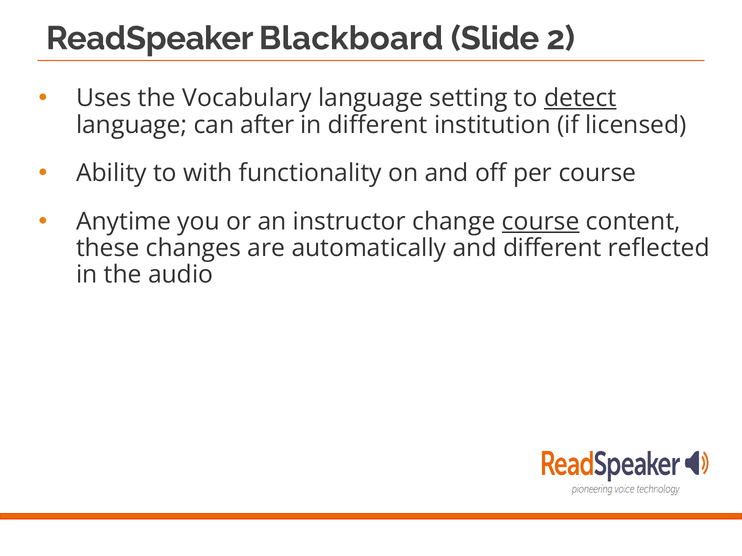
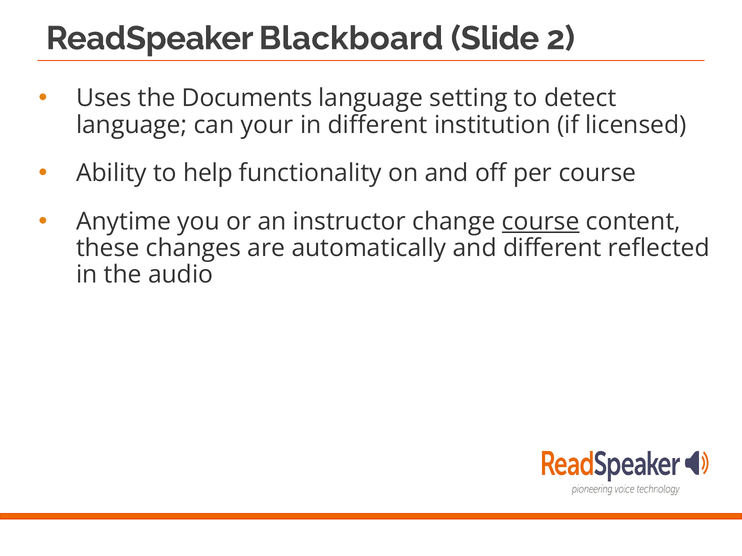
Vocabulary: Vocabulary -> Documents (247, 98)
detect underline: present -> none (580, 98)
after: after -> your (267, 125)
with: with -> help (208, 173)
